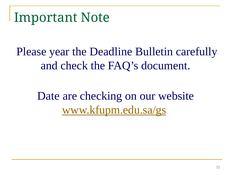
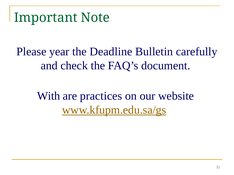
Date: Date -> With (49, 96)
checking: checking -> practices (101, 96)
